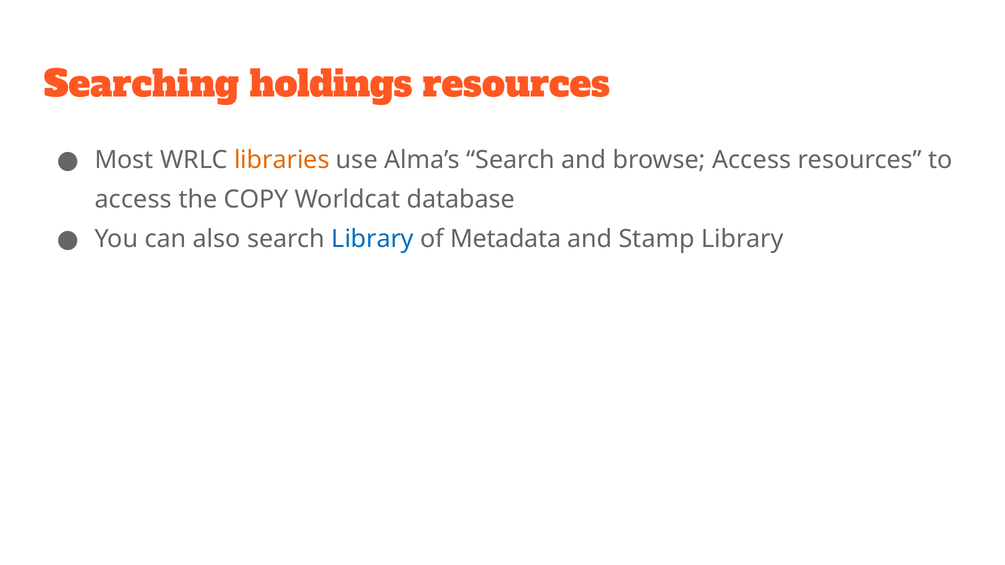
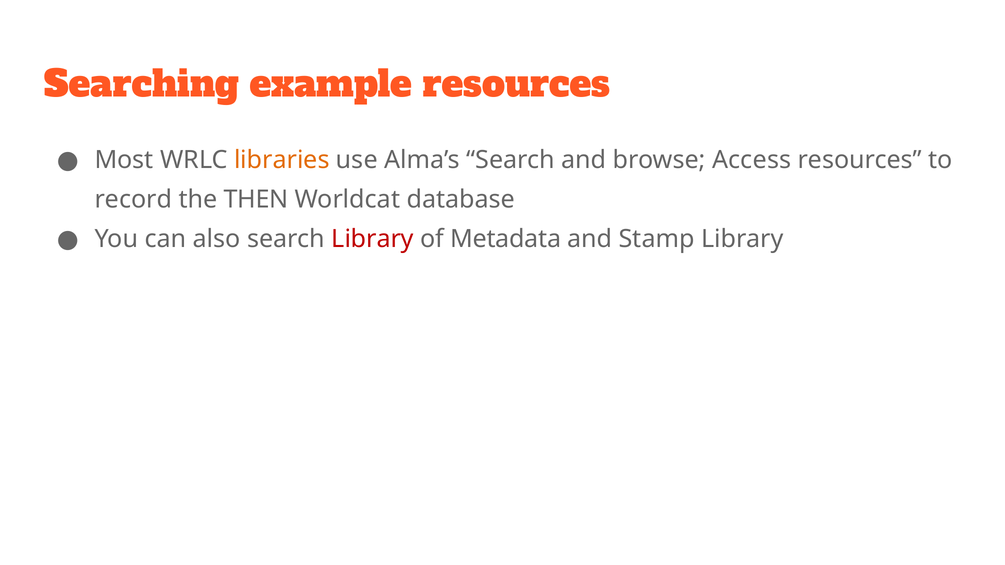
holdings: holdings -> example (331, 85)
access: access -> record (133, 200)
COPY: COPY -> THEN (256, 200)
Library colour: blue -> red (373, 239)
